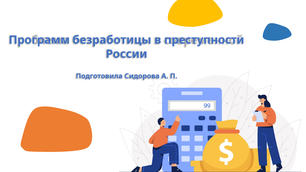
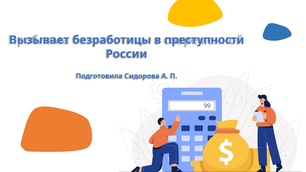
Программ: Программ -> Вызывает (39, 40)
